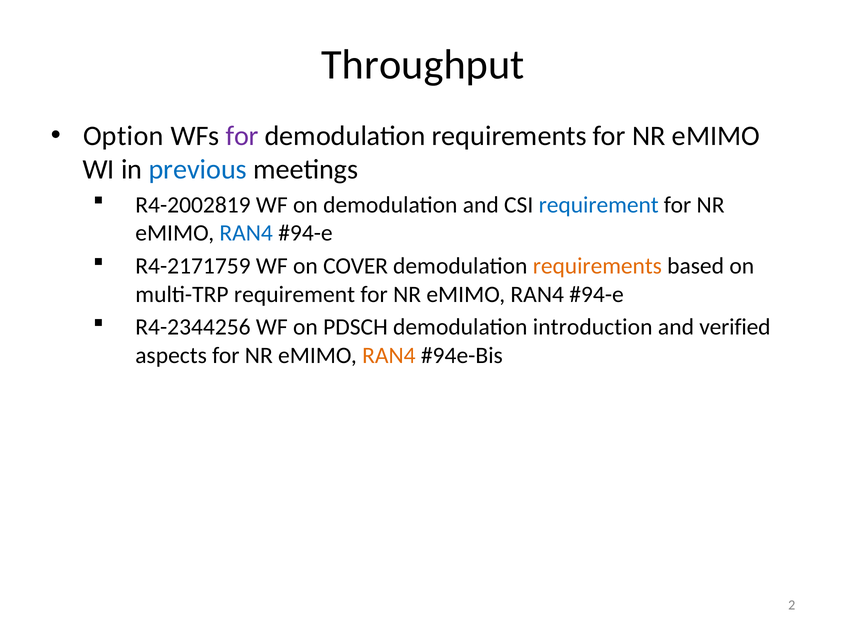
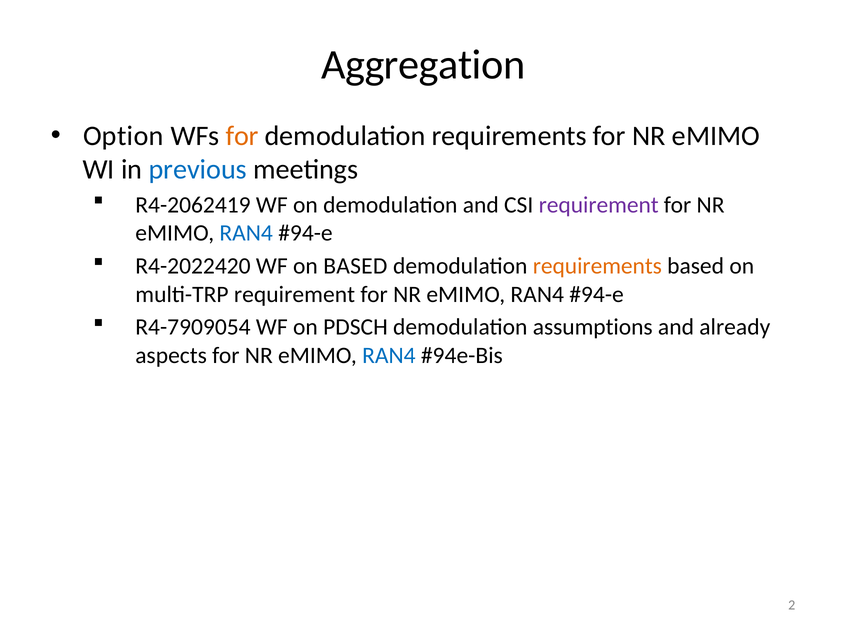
Throughput: Throughput -> Aggregation (423, 65)
for colour: purple -> orange (242, 136)
R4-2002819: R4-2002819 -> R4-2062419 (193, 205)
requirement colour: blue -> purple (599, 205)
R4-2171759: R4-2171759 -> R4-2022420 (193, 266)
on COVER: COVER -> BASED (355, 266)
R4-2344256: R4-2344256 -> R4-7909054 (193, 327)
introduction: introduction -> assumptions (593, 327)
verified: verified -> already (735, 327)
RAN4 colour: orange -> blue (389, 356)
